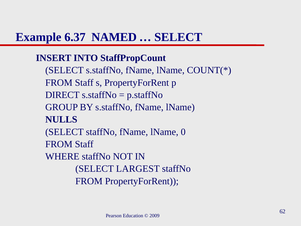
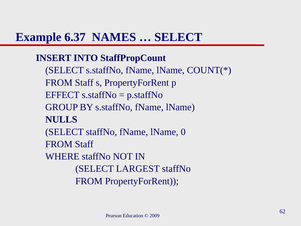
NAMED: NAMED -> NAMES (114, 37)
DIRECT: DIRECT -> EFFECT (62, 95)
